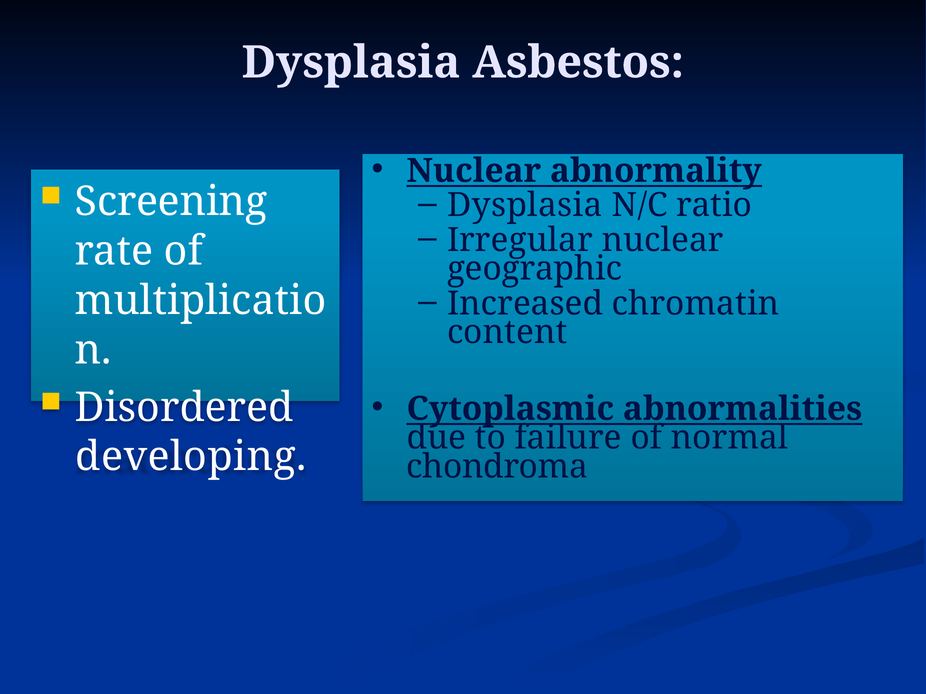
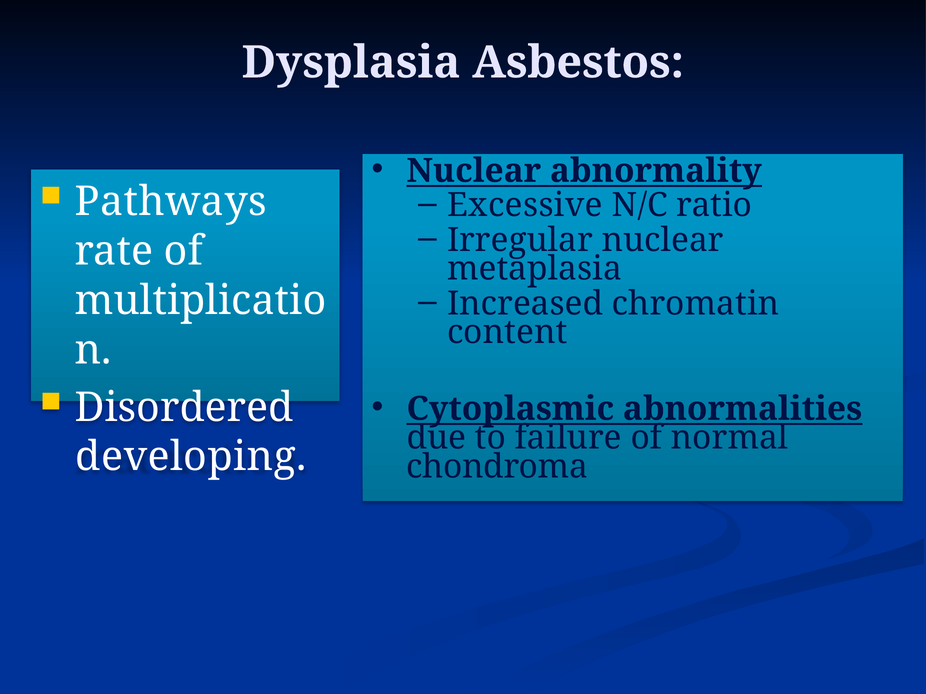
Screening: Screening -> Pathways (171, 202)
Dysplasia: Dysplasia -> Excessive (525, 206)
geographic: geographic -> metaplasia (535, 269)
